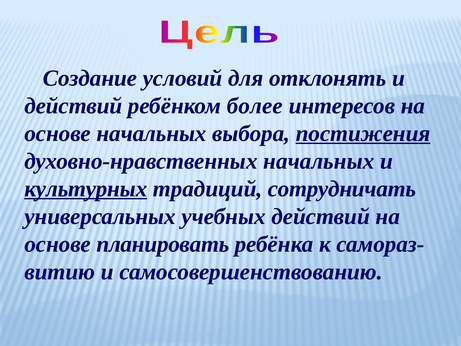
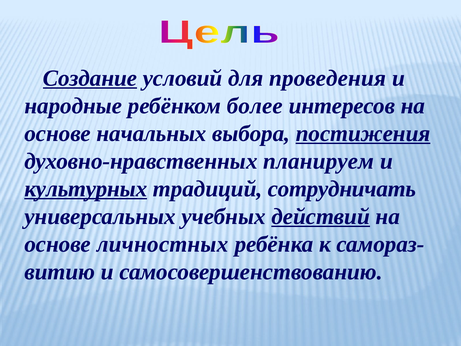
Создание underline: none -> present (90, 78)
отклонять: отклонять -> проведения (328, 78)
действий: действий -> народные (73, 106)
духовно-нравственных начальных: начальных -> планируем (319, 161)
действий underline: none -> present (321, 216)
планировать: планировать -> личностных (163, 244)
